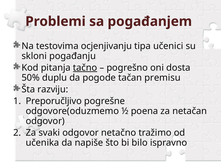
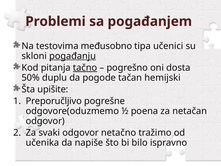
ocjenjivanju: ocjenjivanju -> međusobno (106, 46)
pogađanju underline: none -> present (73, 56)
premisu: premisu -> hemijski (163, 78)
razviju: razviju -> upišite (53, 89)
